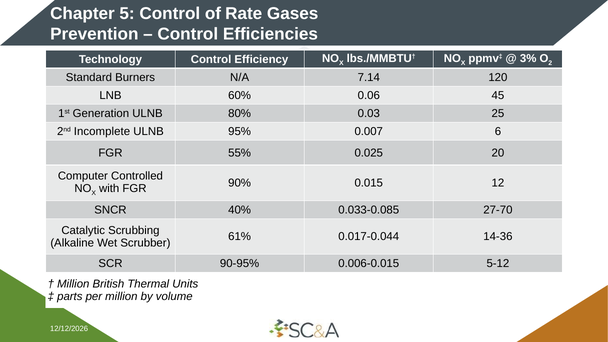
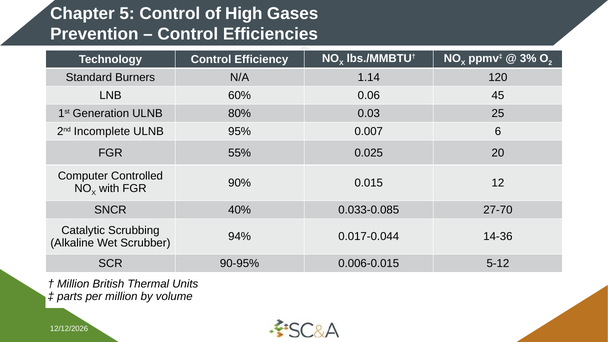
Rate: Rate -> High (244, 14)
7.14: 7.14 -> 1.14 (369, 78)
61%: 61% -> 94% (240, 237)
